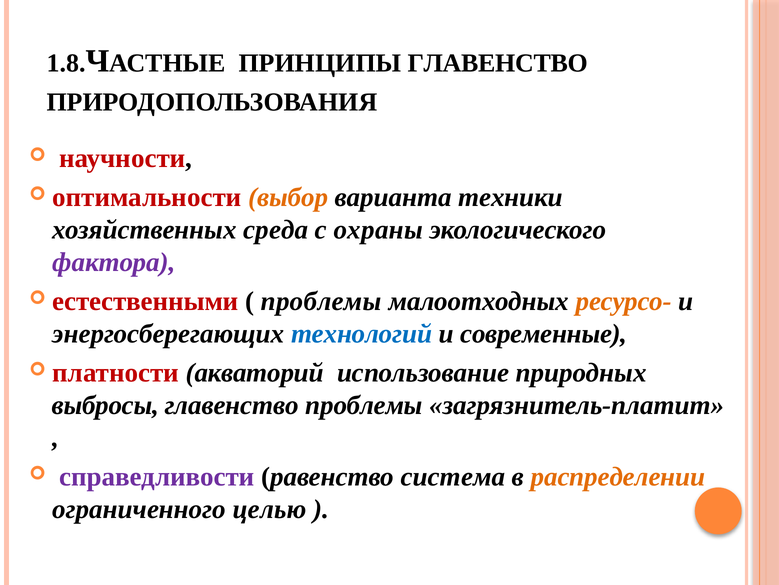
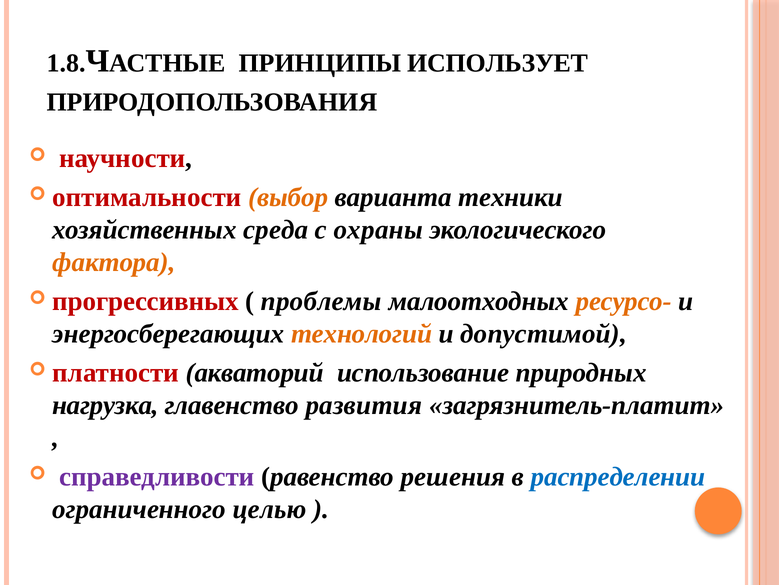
ПРИНЦИПЫ ГЛАВЕНСТВО: ГЛАВЕНСТВО -> ИСПОЛЬЗУЕТ (498, 63)
фактора colour: purple -> orange (114, 262)
естественными: естественными -> прогрессивных (145, 301)
технологий colour: blue -> orange (362, 334)
современные: современные -> допустимой (544, 334)
выбросы: выбросы -> нагрузка (105, 405)
главенство проблемы: проблемы -> развития (364, 405)
система: система -> решения (453, 476)
распределении colour: orange -> blue (618, 476)
